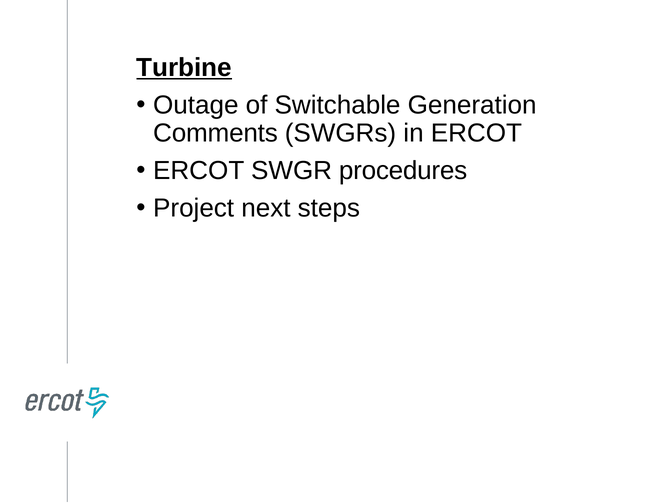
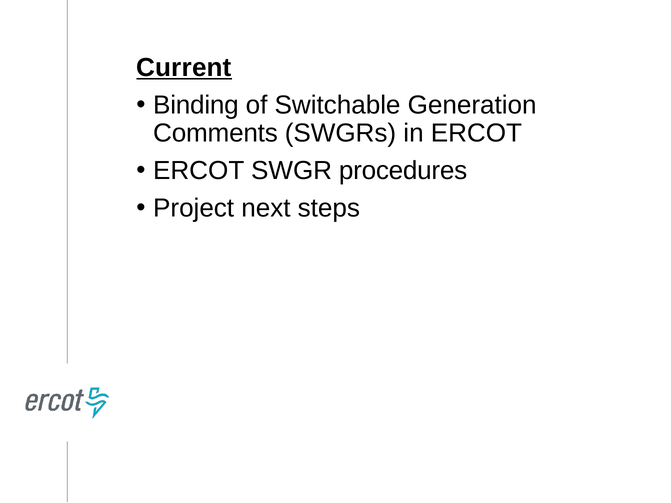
Turbine: Turbine -> Current (184, 68)
Outage: Outage -> Binding (196, 105)
